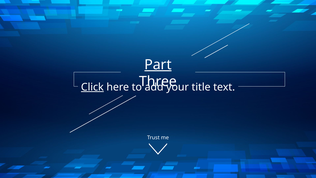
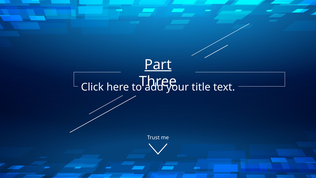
Click underline: present -> none (92, 87)
